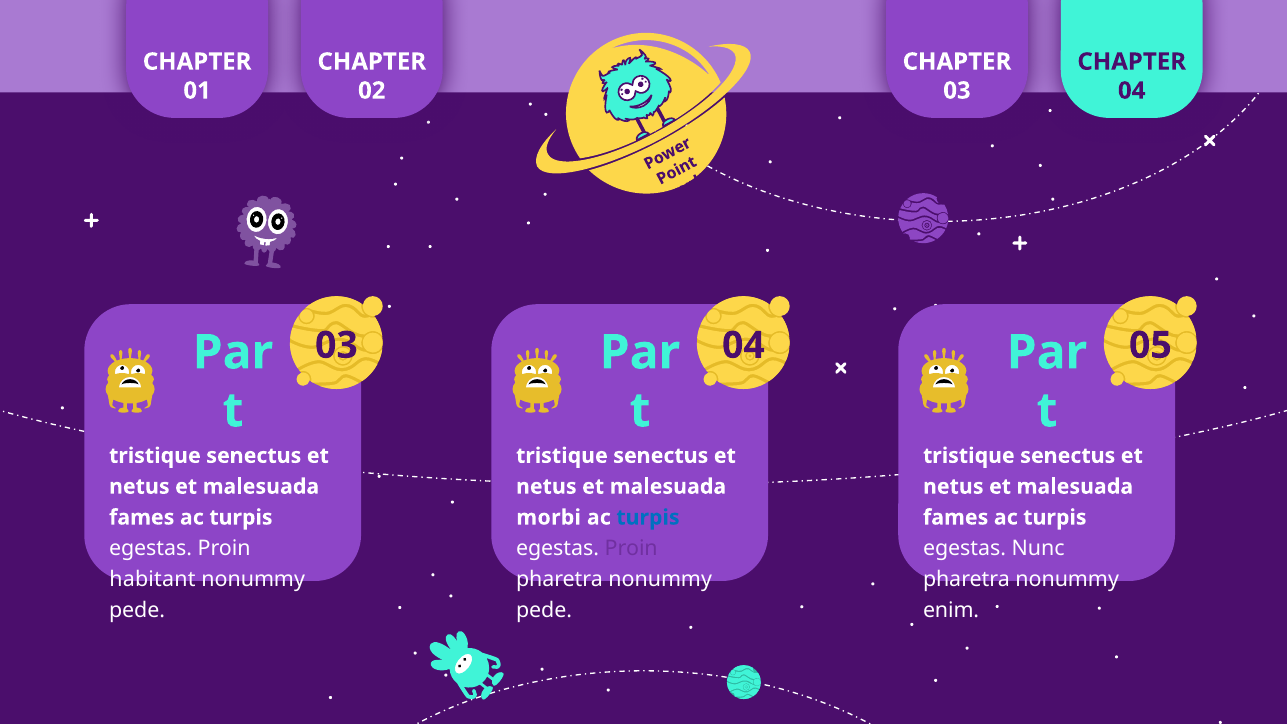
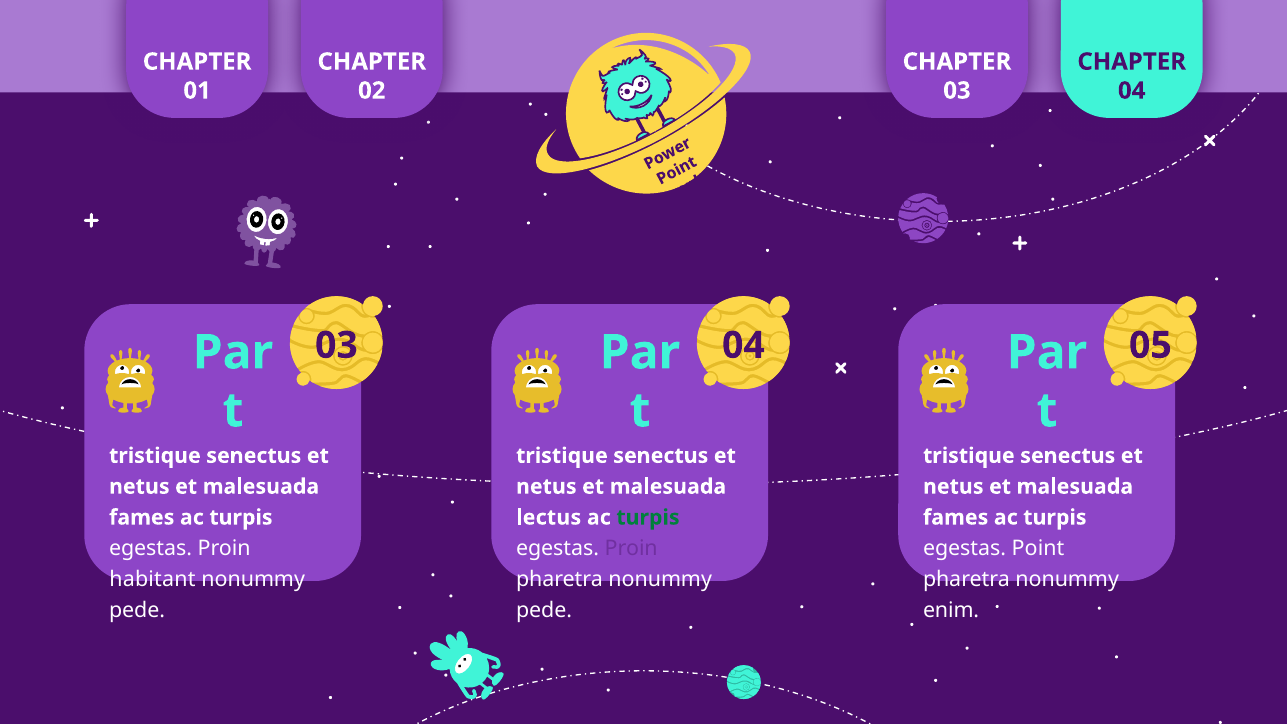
morbi: morbi -> lectus (549, 517)
turpis colour: blue -> green (648, 517)
Nunc: Nunc -> Point (1038, 548)
